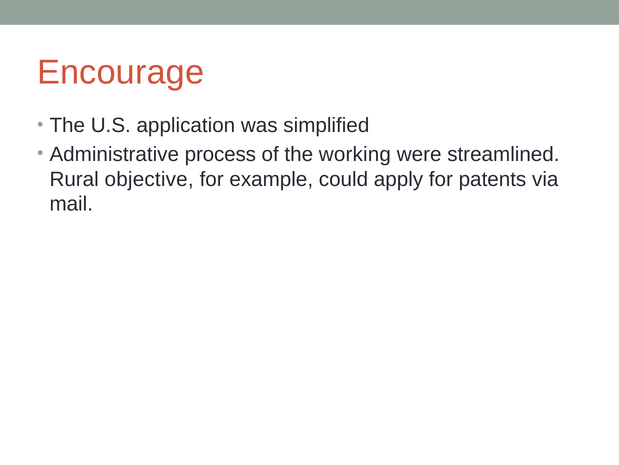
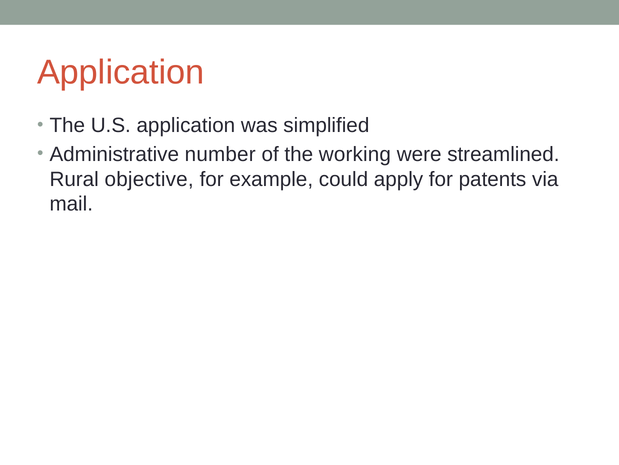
Encourage: Encourage -> Application (121, 72)
process: process -> number (220, 154)
